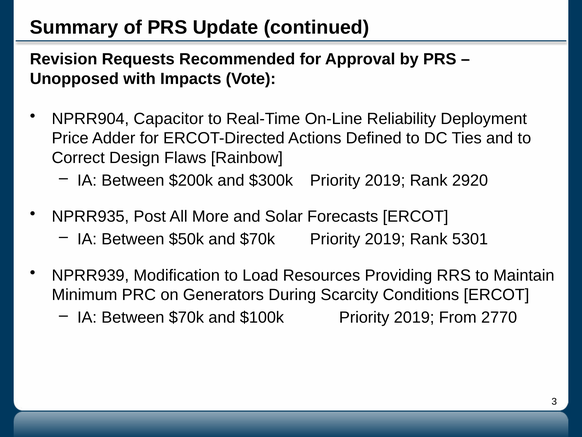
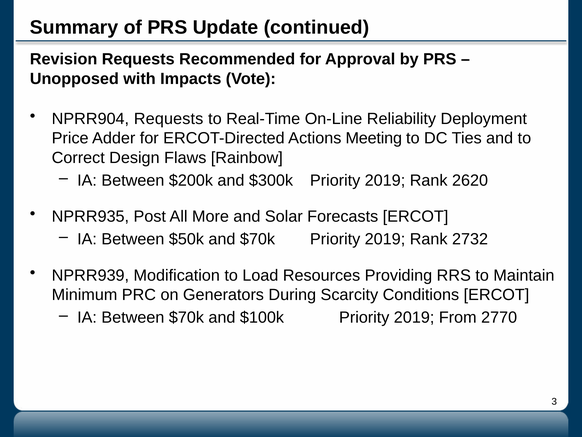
NPRR904 Capacitor: Capacitor -> Requests (169, 119)
Defined: Defined -> Meeting (374, 138)
2920: 2920 -> 2620 (470, 180)
5301: 5301 -> 2732 (470, 239)
